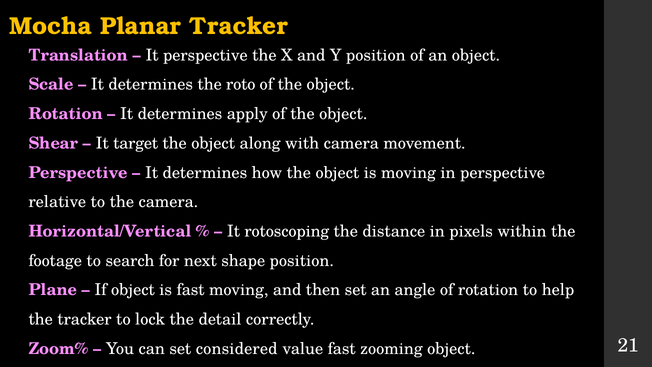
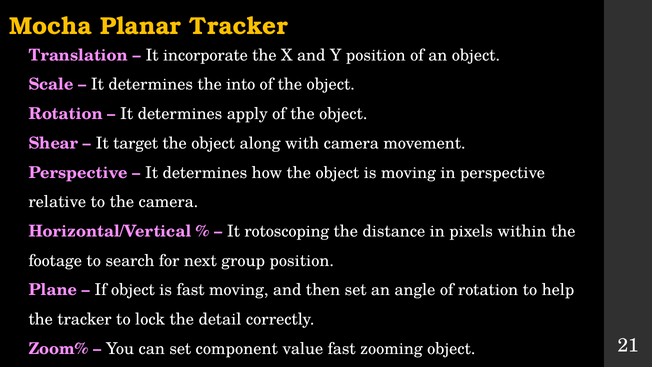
It perspective: perspective -> incorporate (205, 55)
roto: roto -> into (241, 85)
shape: shape -> group (243, 261)
considered: considered -> component (237, 349)
